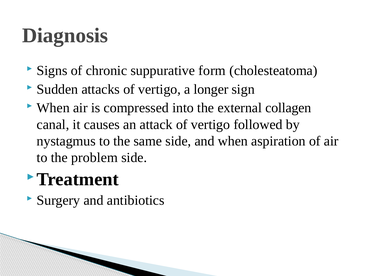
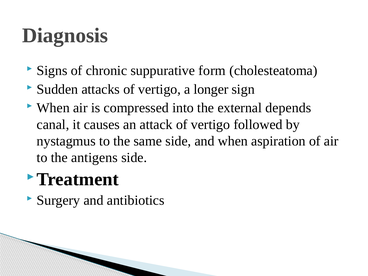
collagen: collagen -> depends (288, 108)
problem: problem -> antigens (94, 158)
